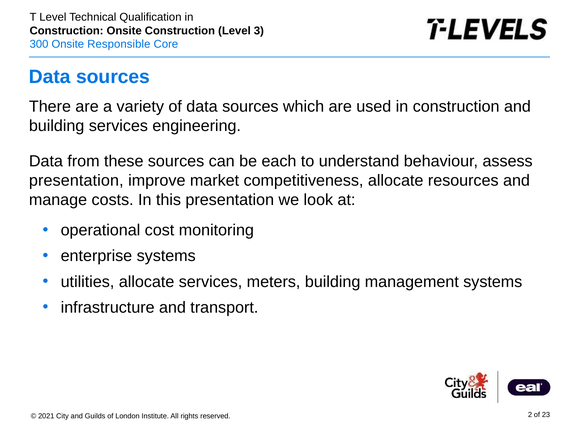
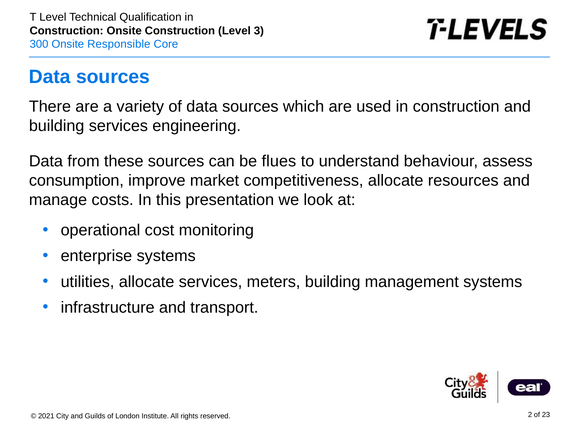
each: each -> flues (279, 161)
presentation: presentation -> consumption (76, 181)
